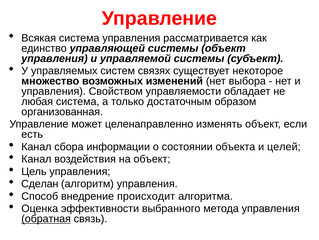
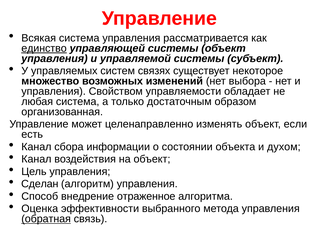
единство underline: none -> present (44, 48)
целей: целей -> духом (284, 146)
происходит: происходит -> отраженное (146, 196)
